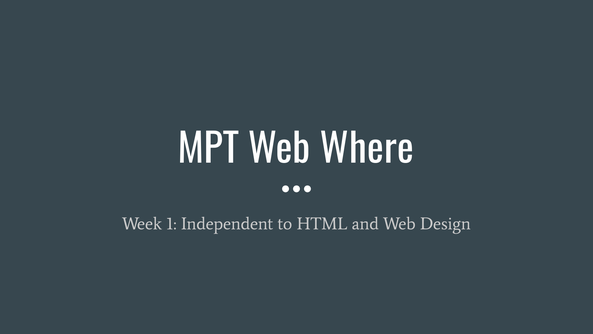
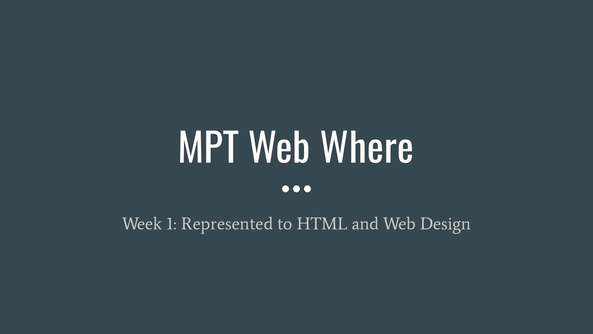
Independent: Independent -> Represented (227, 223)
